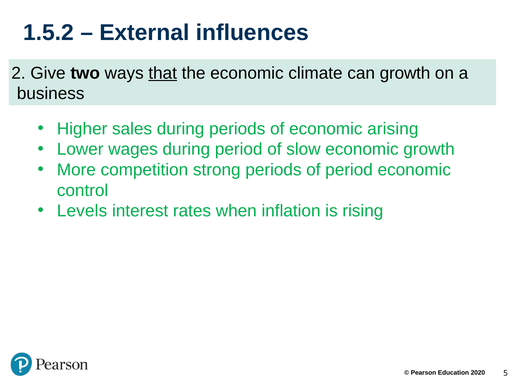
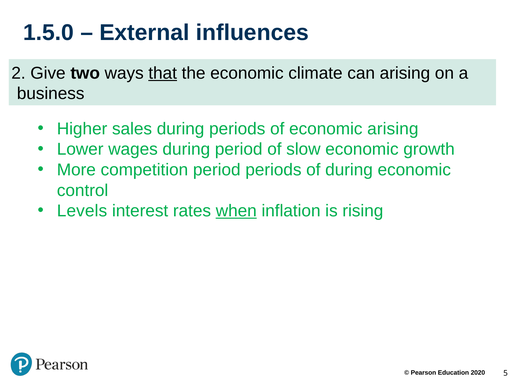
1.5.2: 1.5.2 -> 1.5.0 (49, 33)
can growth: growth -> arising (405, 73)
competition strong: strong -> period (217, 170)
of period: period -> during (349, 170)
when underline: none -> present (236, 211)
